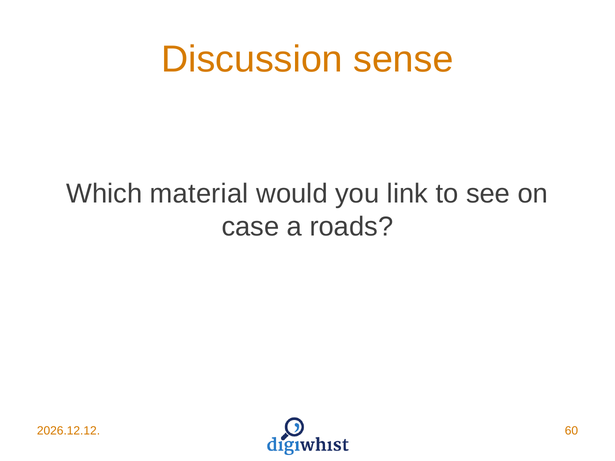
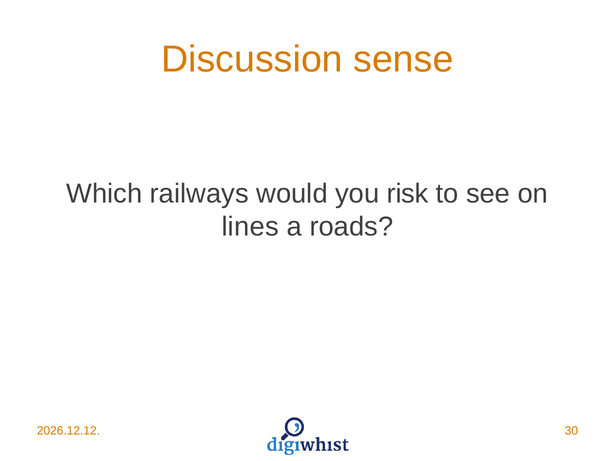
material: material -> railways (199, 194)
link: link -> risk (408, 194)
case: case -> lines (250, 227)
60: 60 -> 30 (571, 431)
